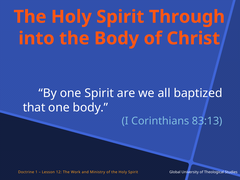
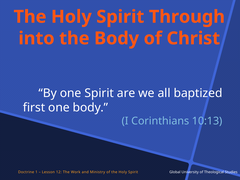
that: that -> first (34, 108)
83:13: 83:13 -> 10:13 (207, 121)
